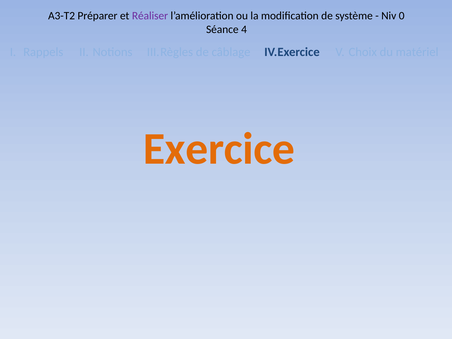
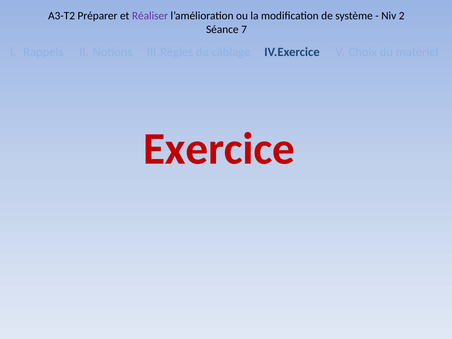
0: 0 -> 2 (402, 16)
4: 4 -> 7 (244, 29)
Exercice colour: orange -> red (219, 149)
